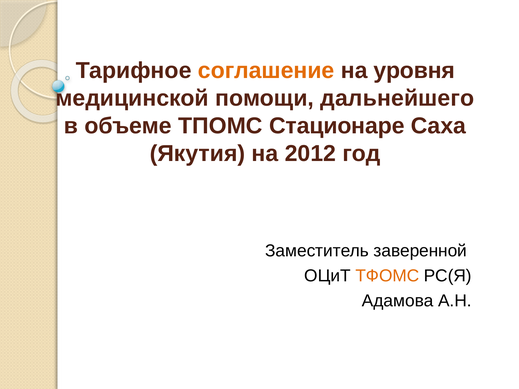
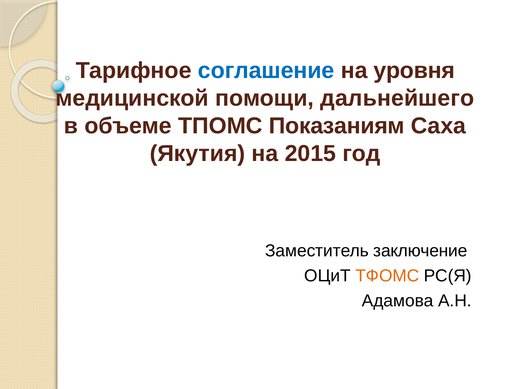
соглашение colour: orange -> blue (266, 71)
Стационаре: Стационаре -> Показаниям (337, 126)
2012: 2012 -> 2015 (310, 154)
заверенной: заверенной -> заключение (420, 251)
